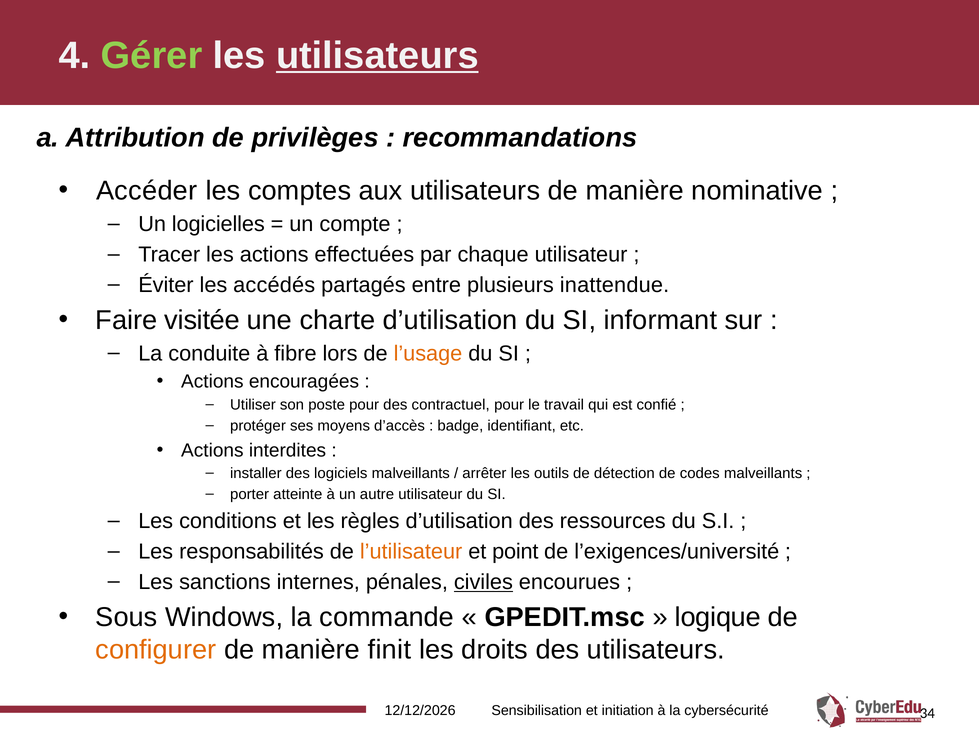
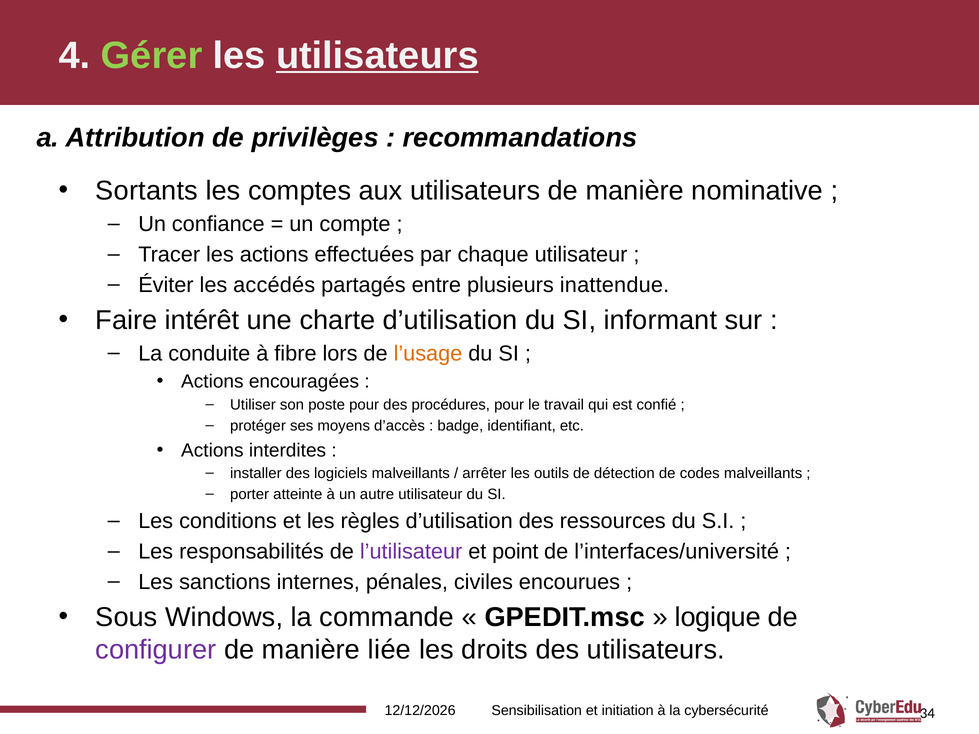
Accéder: Accéder -> Sortants (147, 191)
logicielles: logicielles -> confiance (218, 224)
visitée: visitée -> intérêt (202, 320)
contractuel: contractuel -> procédures (451, 405)
l’utilisateur colour: orange -> purple (411, 552)
l’exigences/université: l’exigences/université -> l’interfaces/université (677, 552)
civiles underline: present -> none (483, 582)
configurer colour: orange -> purple (156, 650)
finit: finit -> liée (389, 650)
